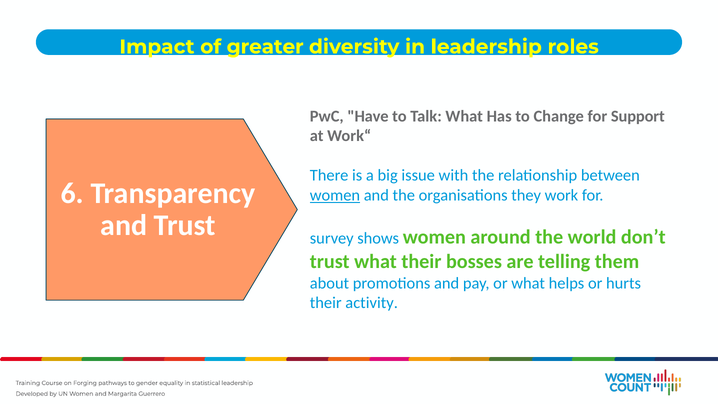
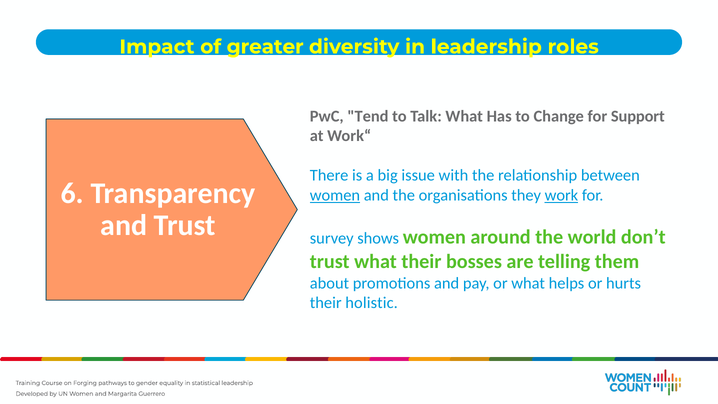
Have: Have -> Tend (368, 116)
work underline: none -> present (561, 195)
activity: activity -> holistic (372, 303)
